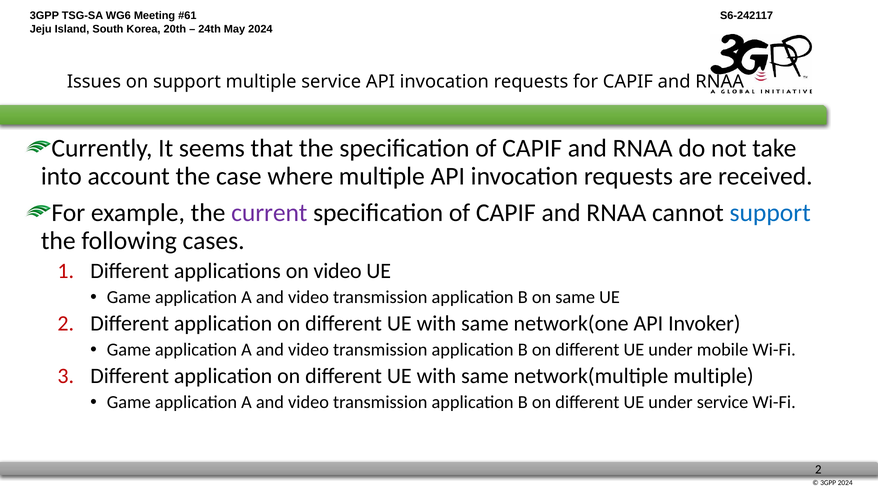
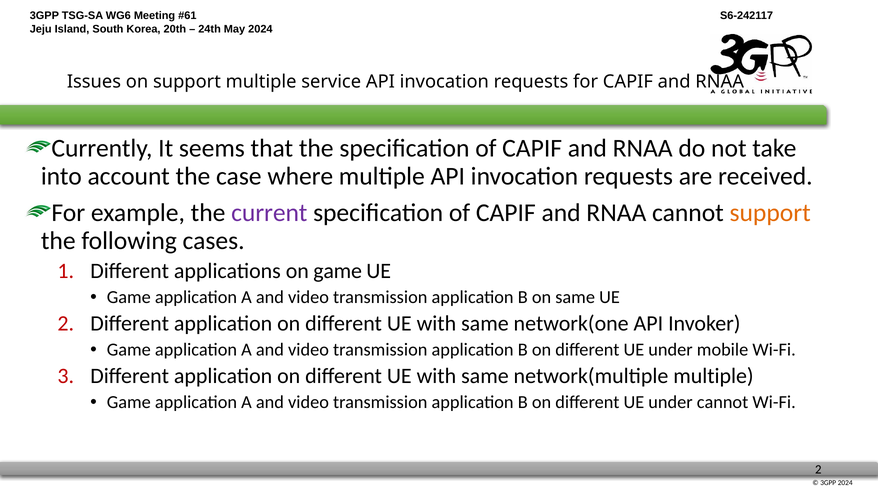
support colour: blue -> orange (770, 213)
on video: video -> game (338, 271)
under service: service -> cannot (723, 402)
